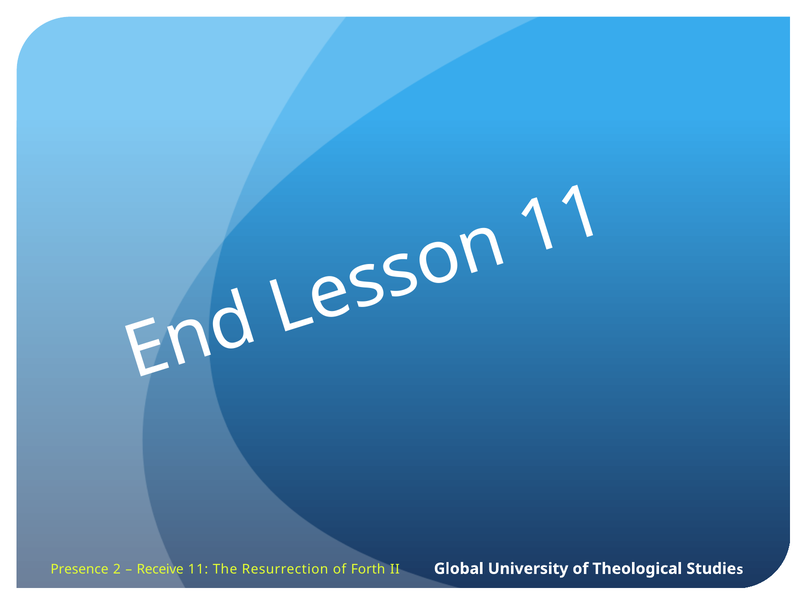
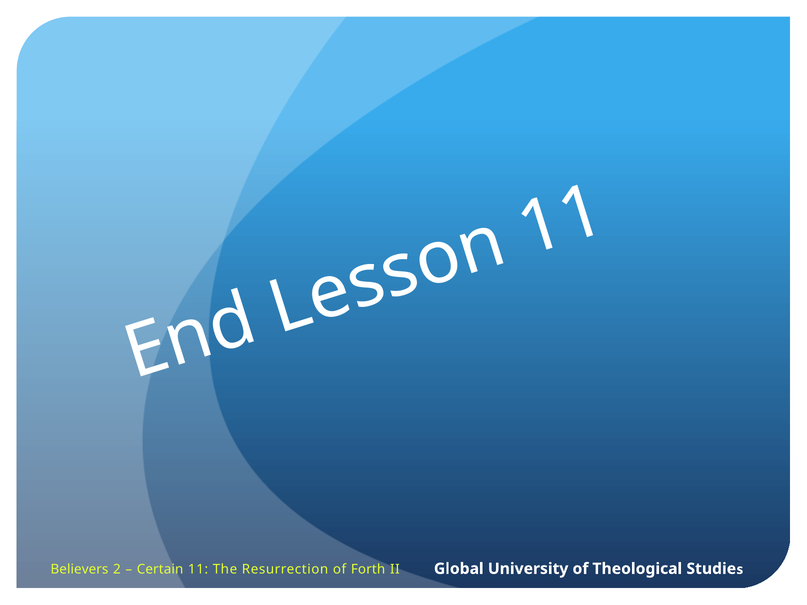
Presence: Presence -> Believers (79, 570)
Receive: Receive -> Certain (160, 570)
